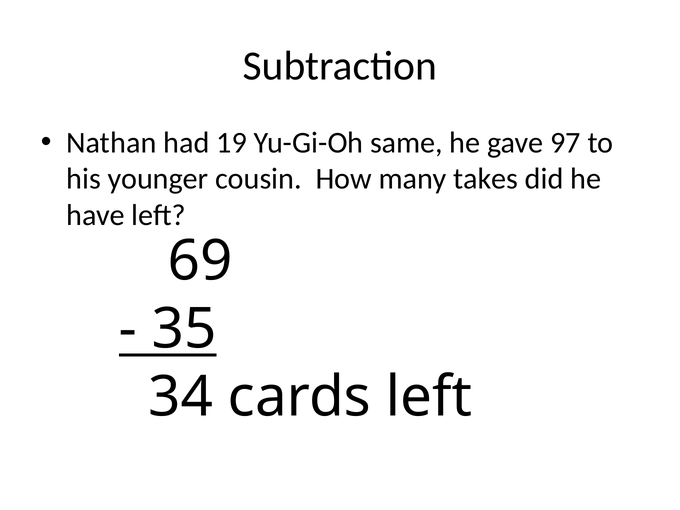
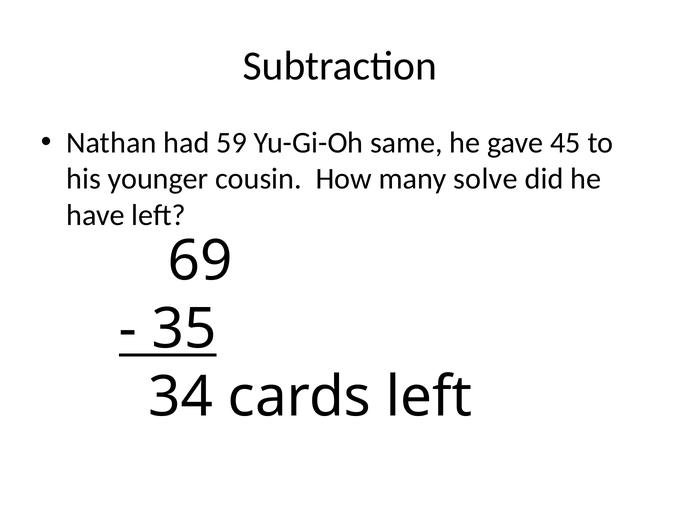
19: 19 -> 59 (232, 143)
97: 97 -> 45 (565, 143)
takes: takes -> solve (485, 179)
